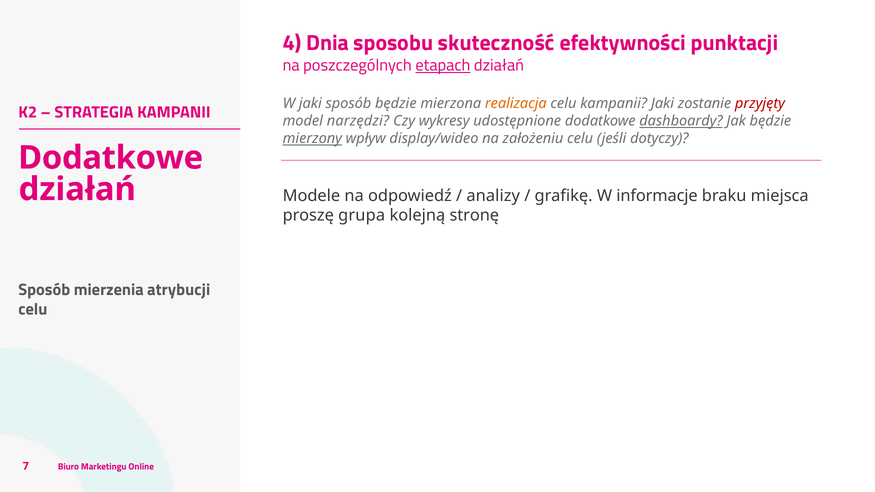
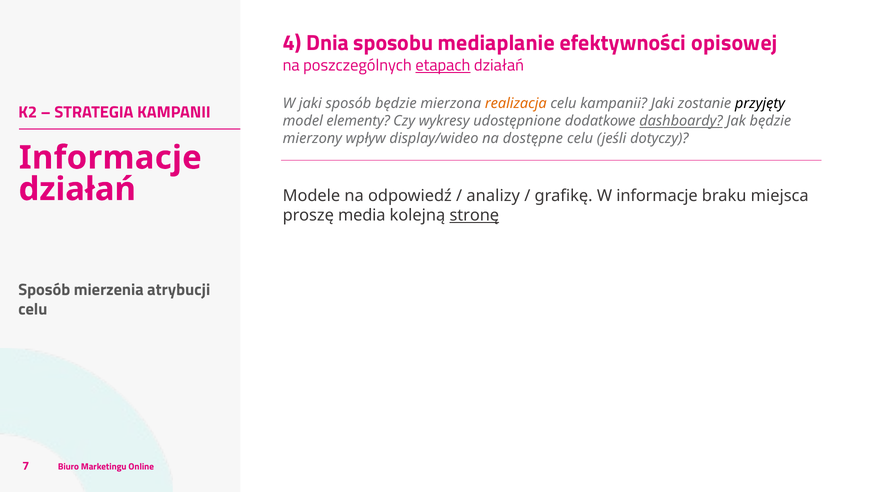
skuteczność: skuteczność -> mediaplanie (496, 43)
punktacji: punktacji -> opisowej (734, 43)
przyjęty colour: red -> black (760, 104)
narzędzi: narzędzi -> elementy (358, 121)
mierzony underline: present -> none (312, 139)
założeniu: założeniu -> dostępne (533, 139)
Dodatkowe: Dodatkowe -> Informacje (110, 158)
grupa: grupa -> media (362, 216)
stronę underline: none -> present (474, 216)
